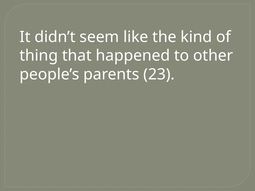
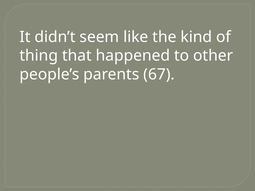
23: 23 -> 67 (159, 74)
